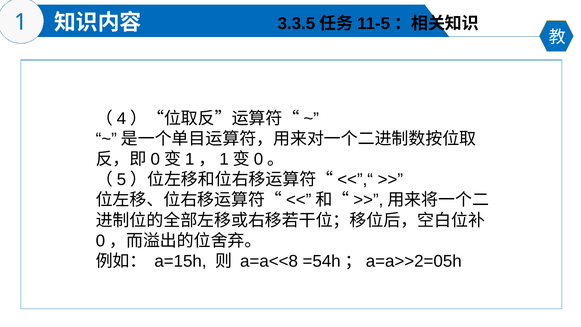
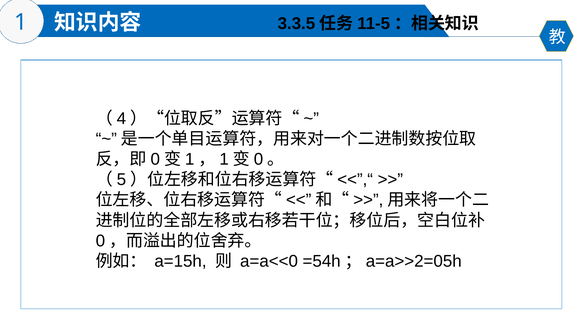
a=a<<8: a=a<<8 -> a=a<<0 (269, 261)
